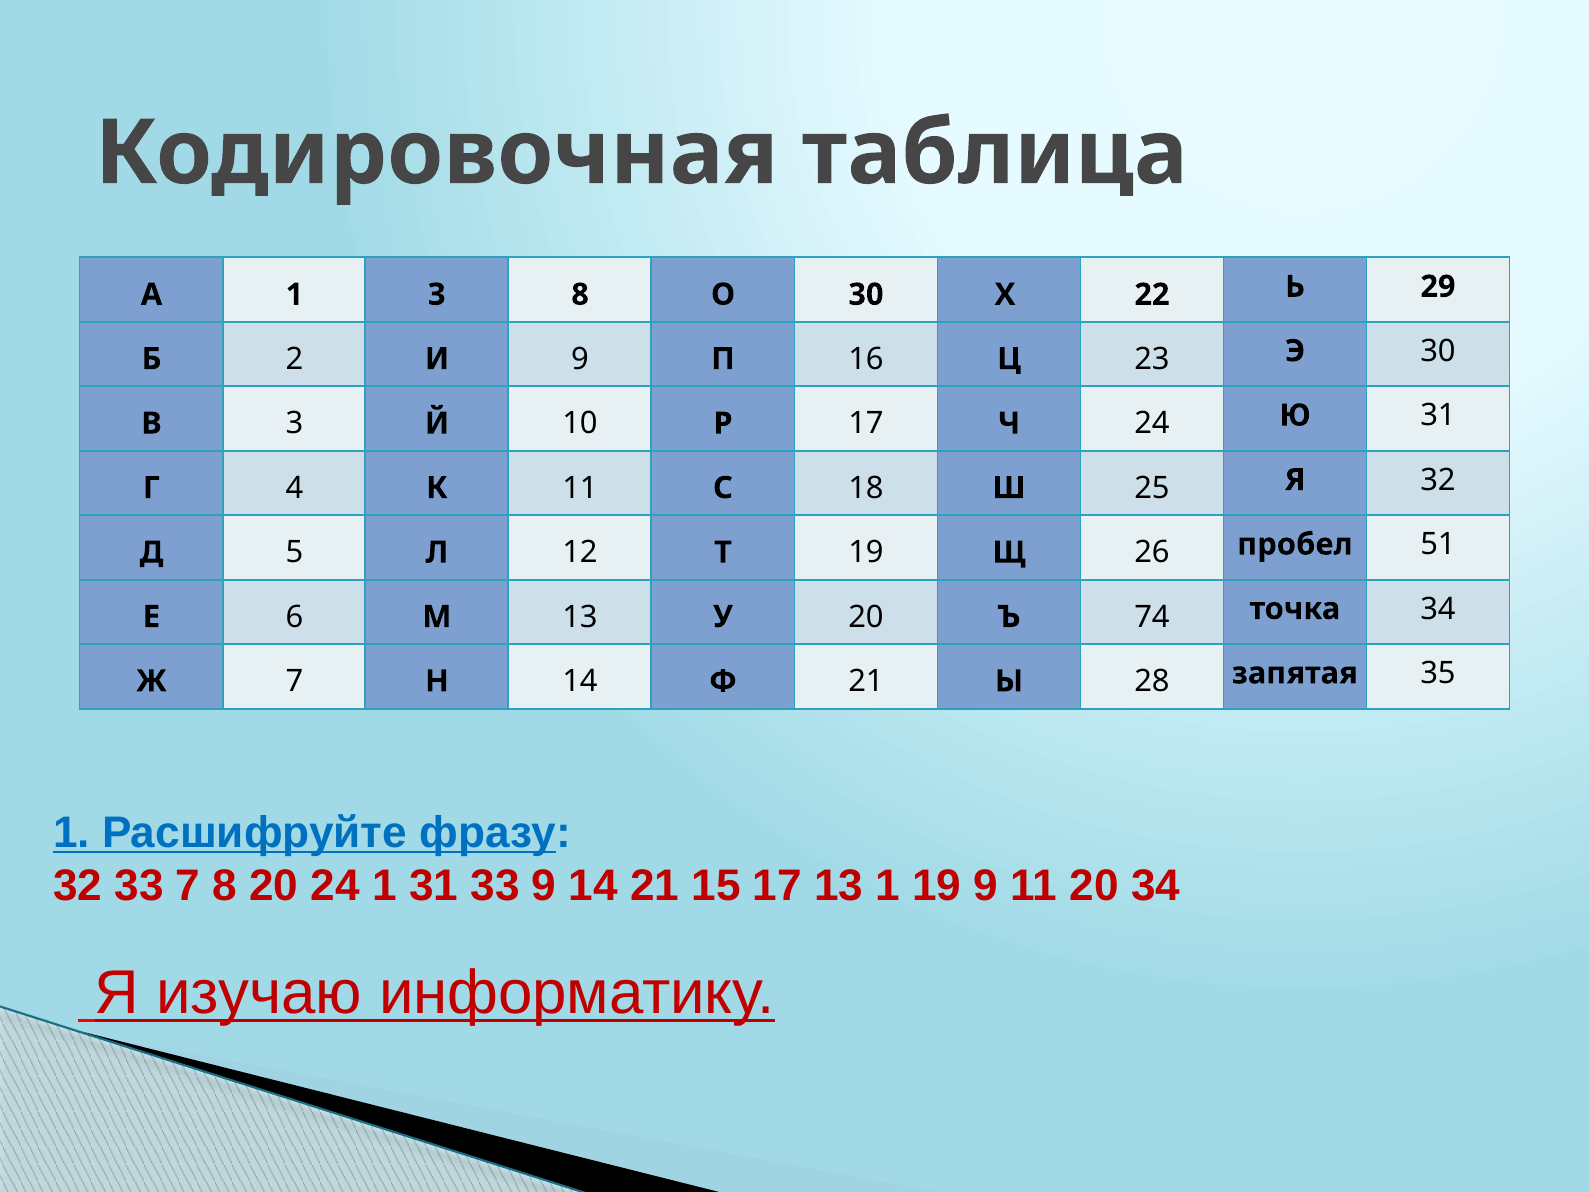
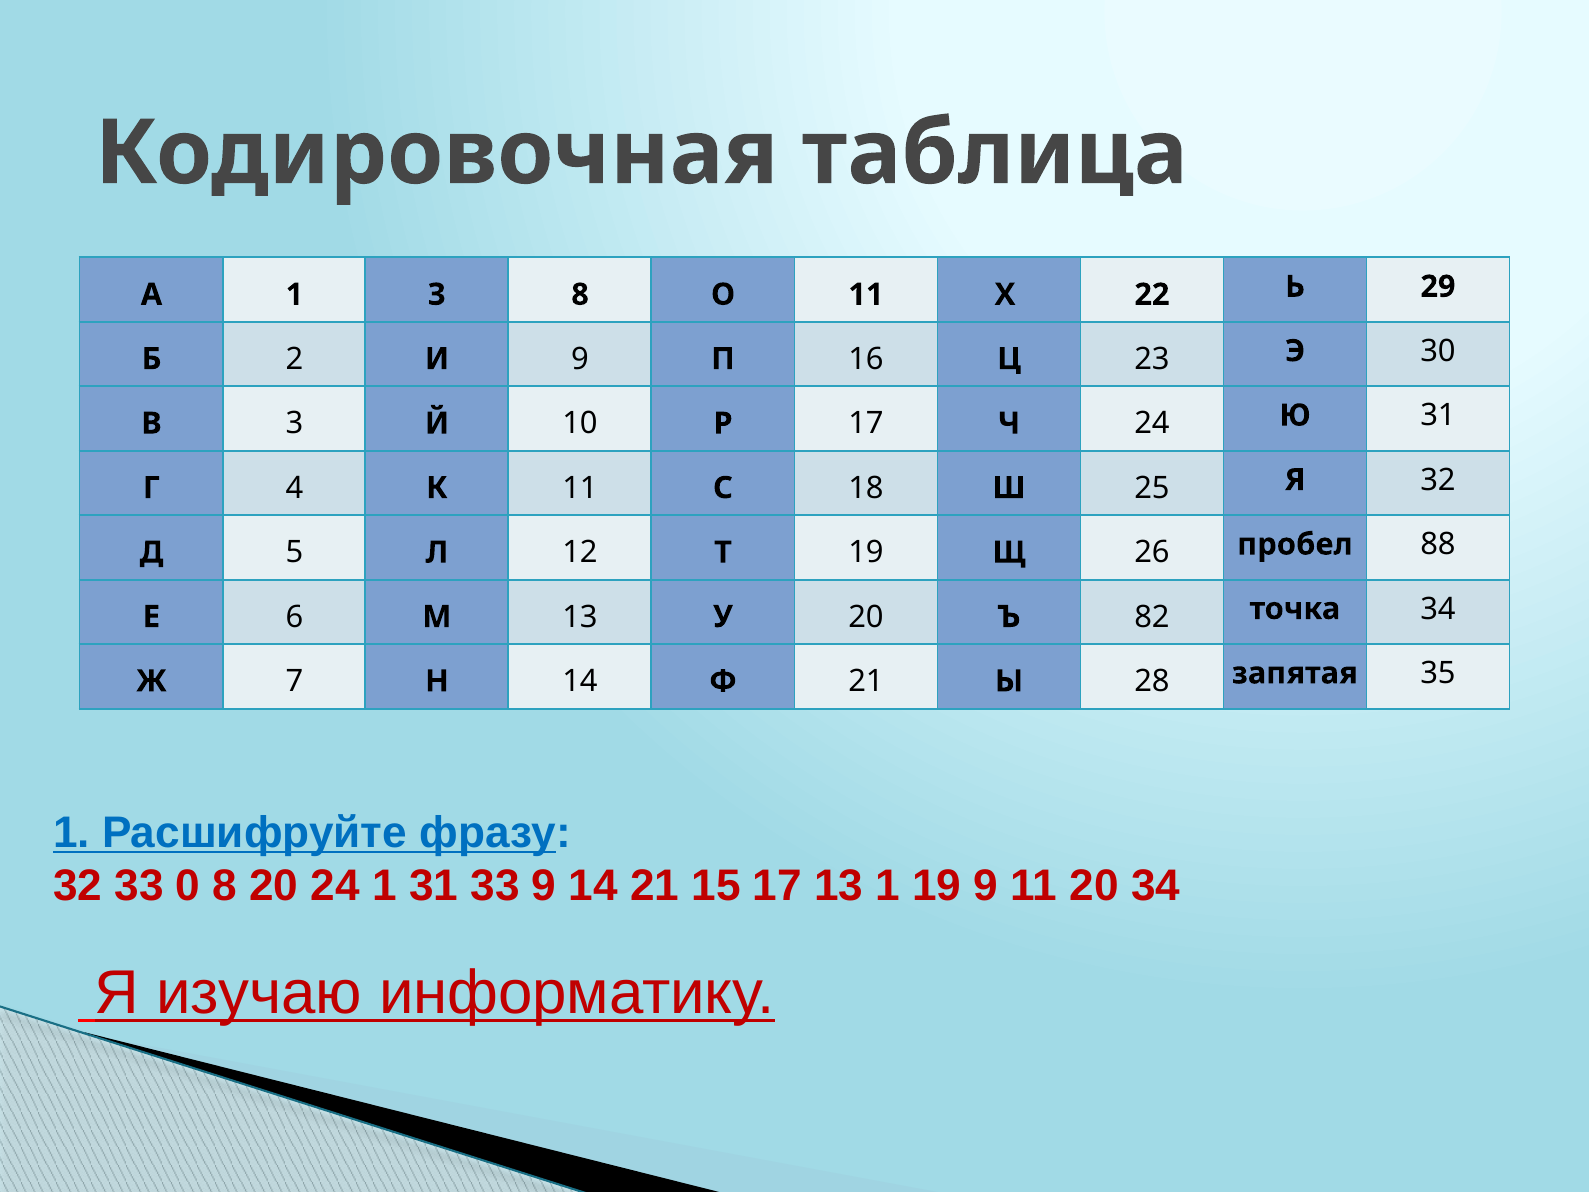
О 30: 30 -> 11 (866, 295)
51: 51 -> 88 (1438, 544)
74: 74 -> 82 (1152, 617)
33 7: 7 -> 0 (188, 886)
